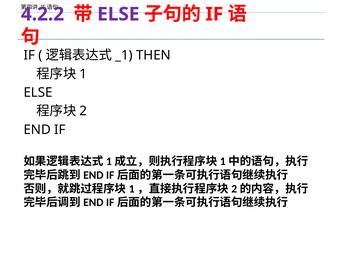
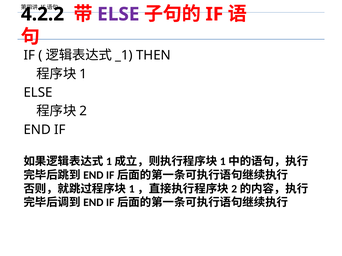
4.2.2 colour: purple -> black (43, 14)
